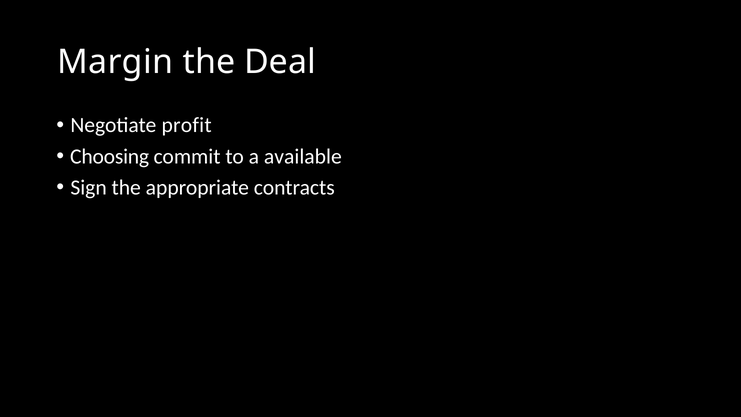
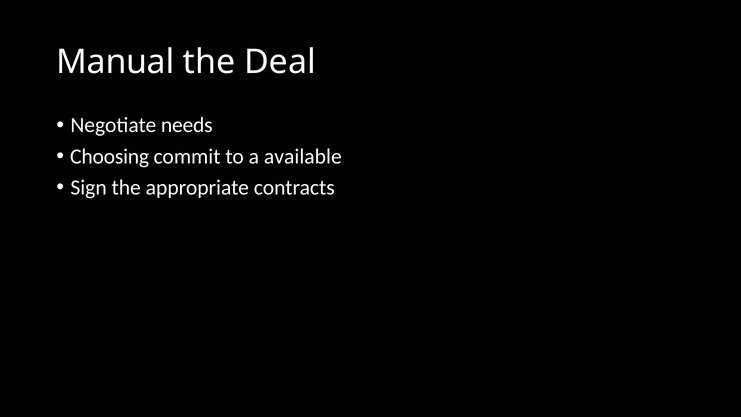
Margin: Margin -> Manual (115, 62)
profit: profit -> needs (187, 125)
